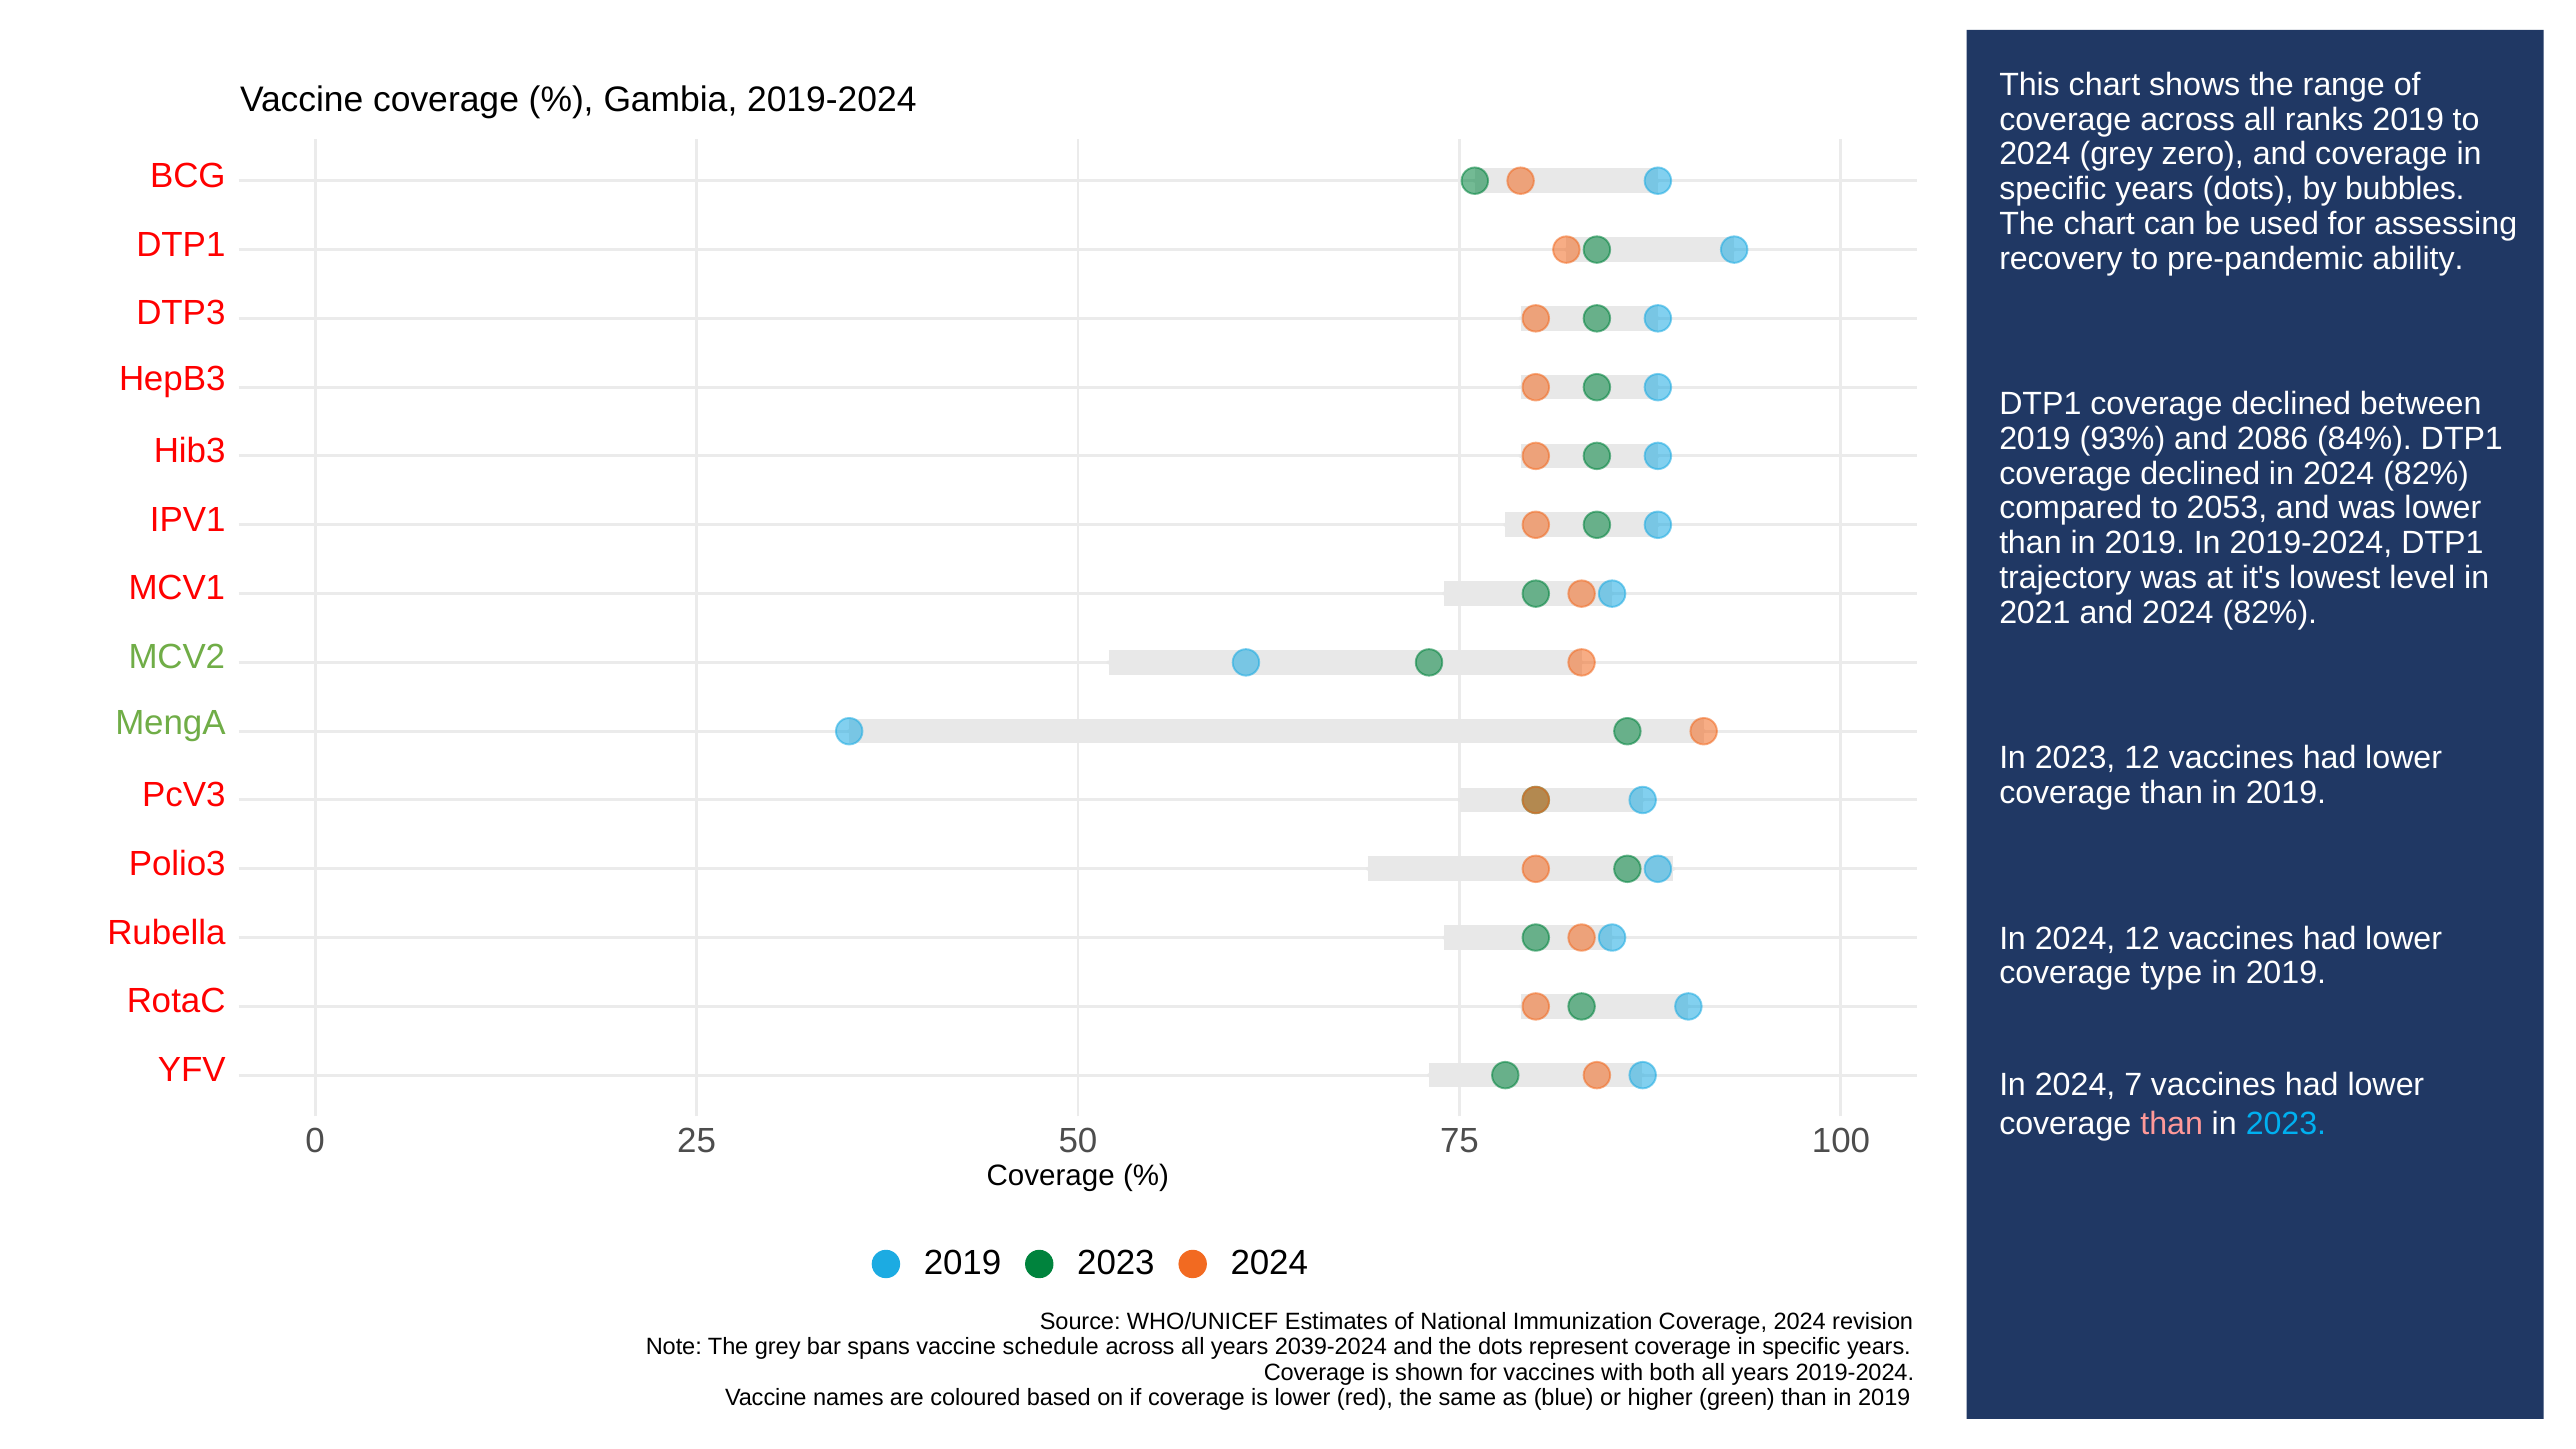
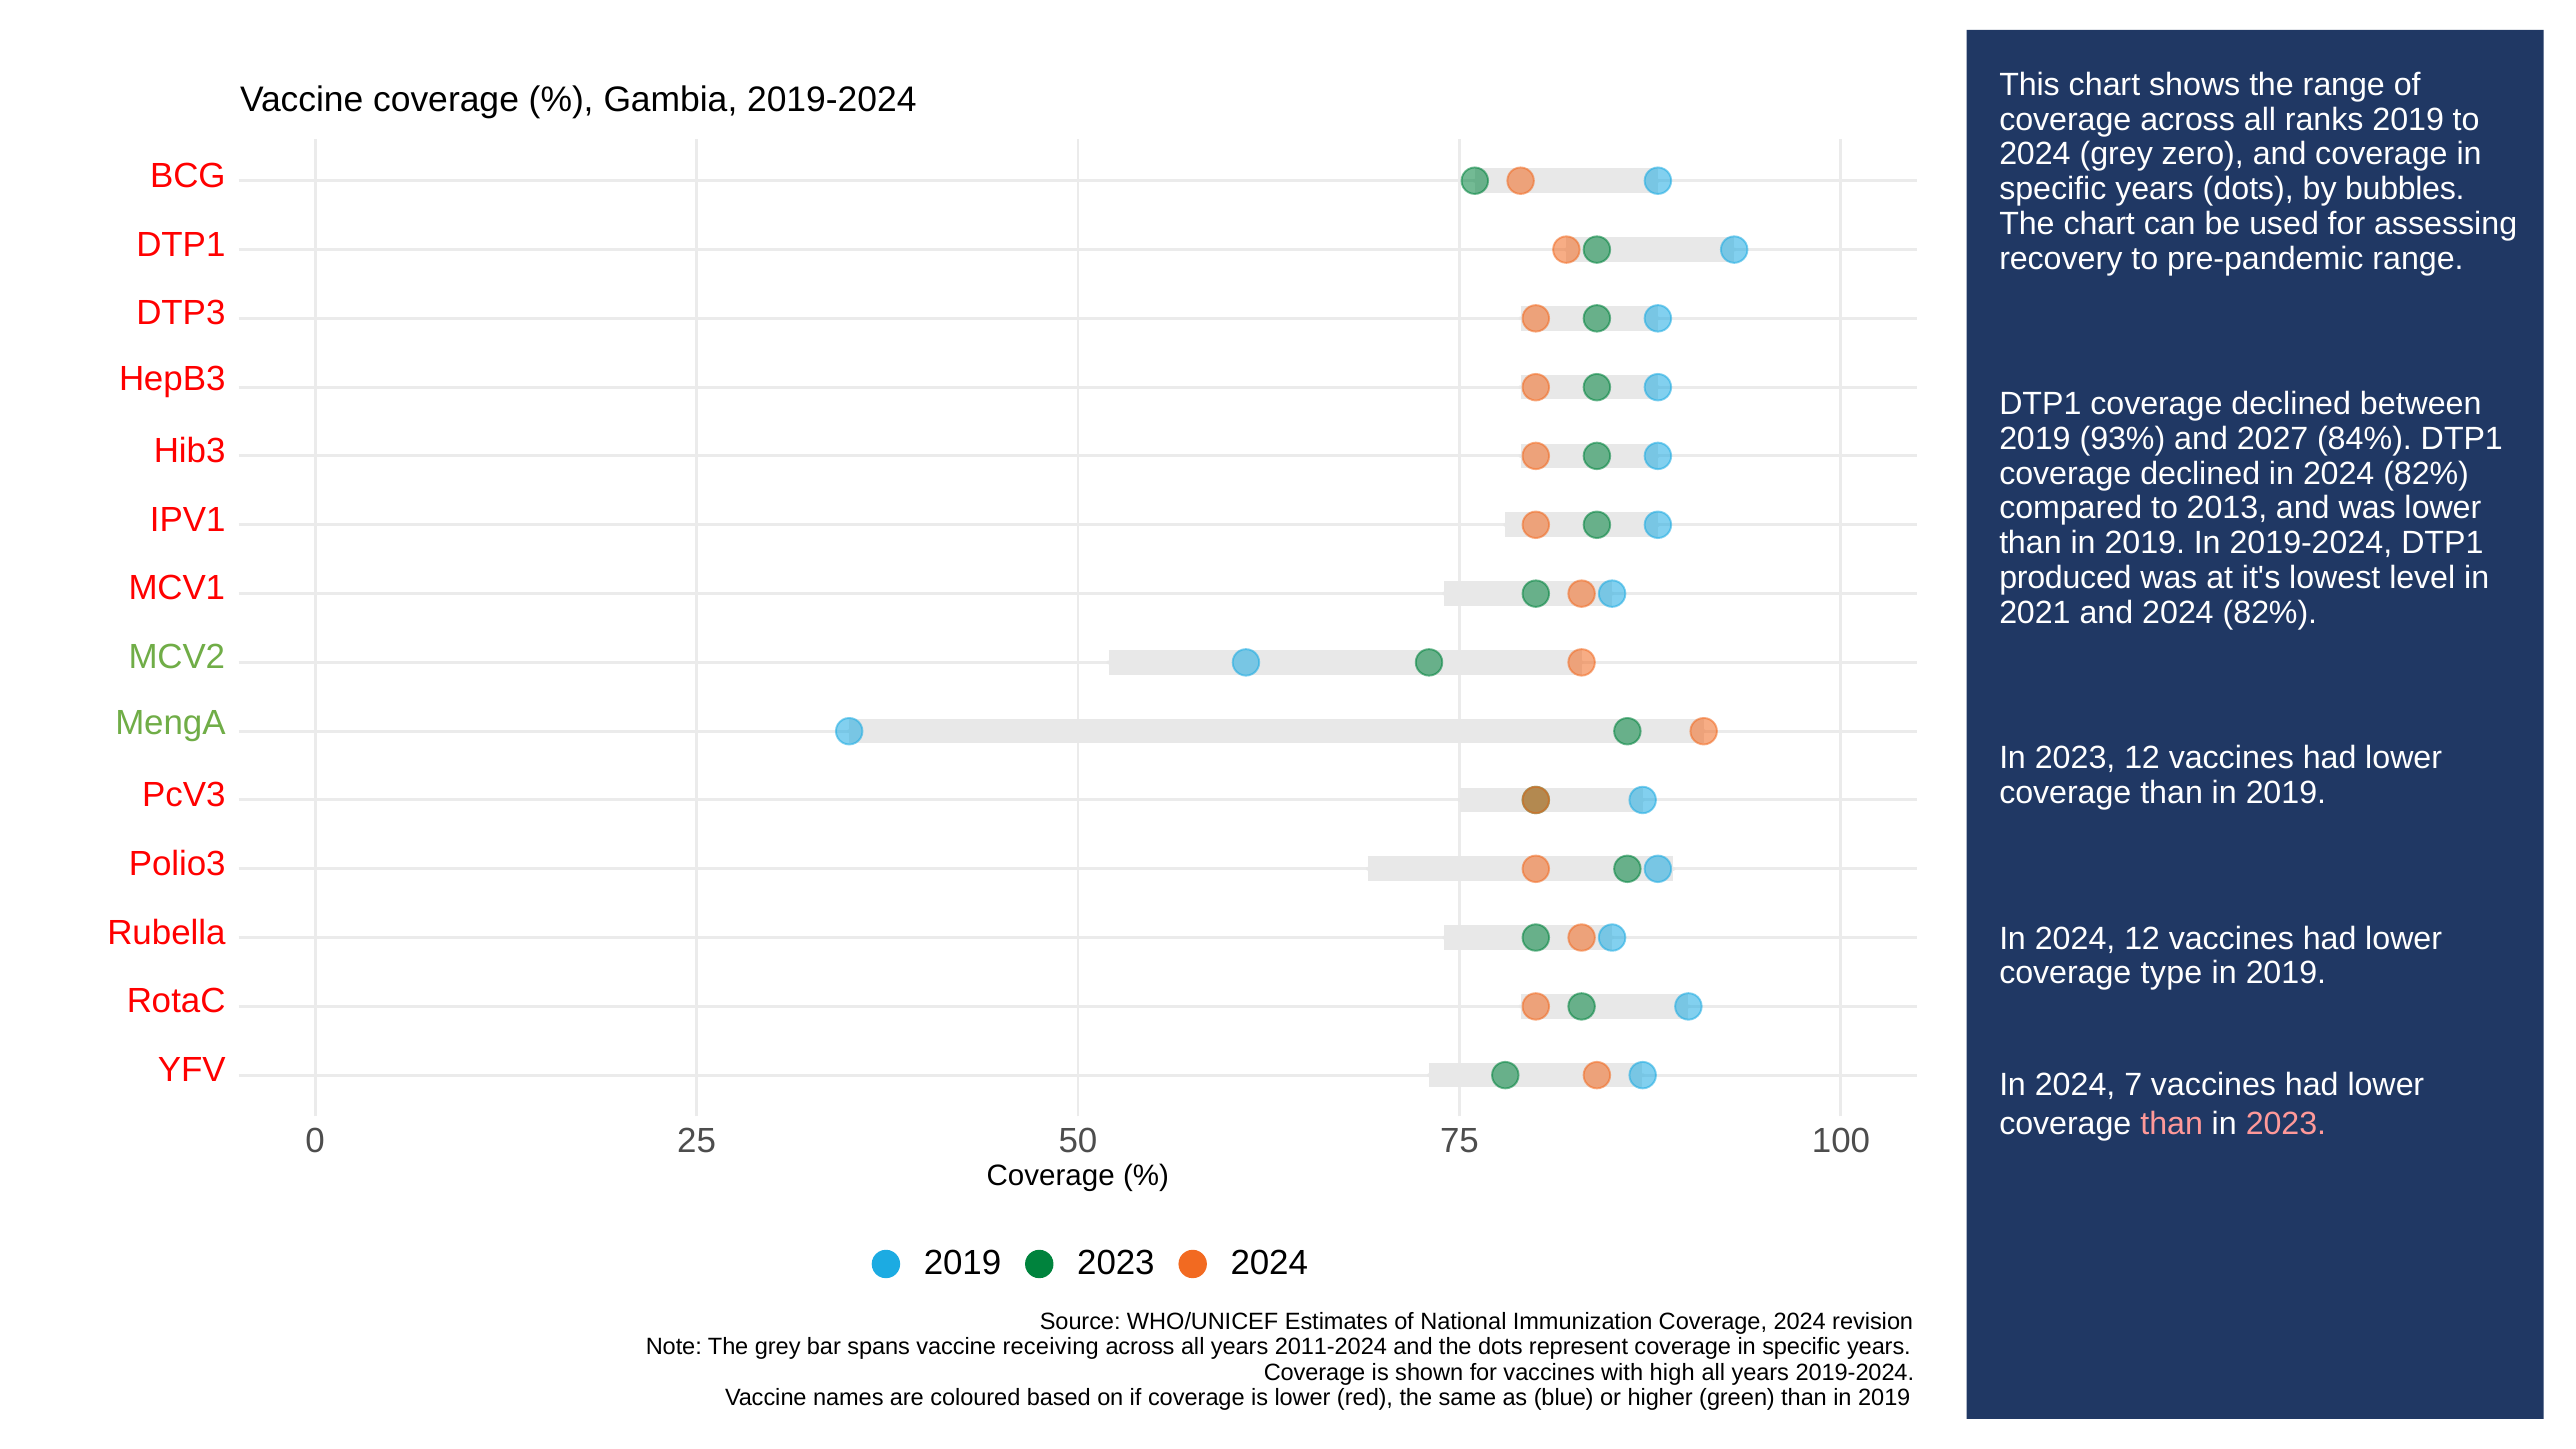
pre-pandemic ability: ability -> range (2418, 258)
2086: 2086 -> 2027 (2273, 439)
2053: 2053 -> 2013 (2227, 508)
trajectory: trajectory -> produced (2065, 578)
2023 colour: light blue -> pink (2286, 1124)
schedule: schedule -> receiving (1051, 1347)
2039-2024: 2039-2024 -> 2011-2024 (1331, 1347)
both: both -> high (1672, 1373)
